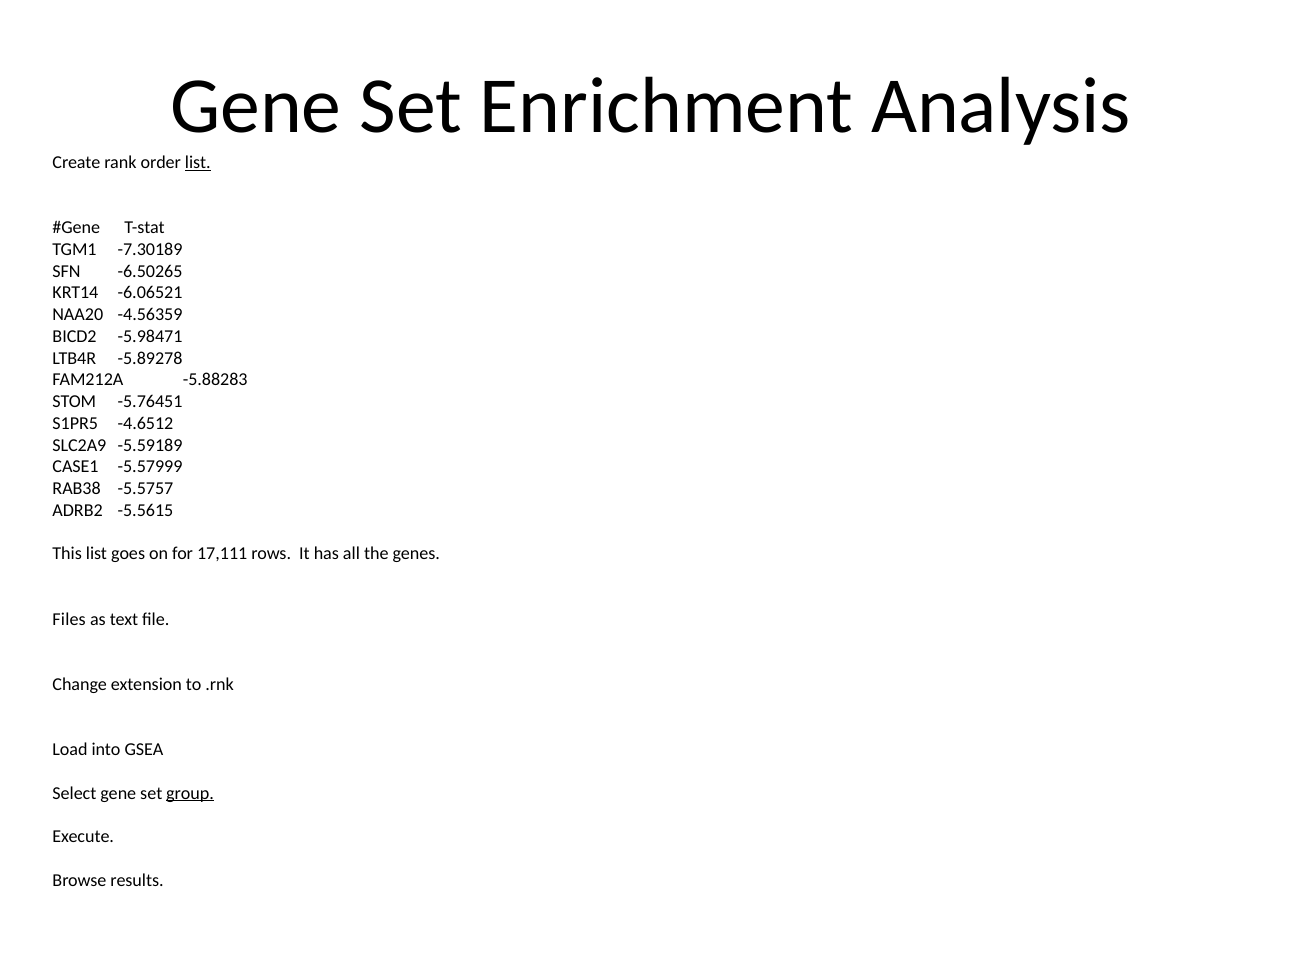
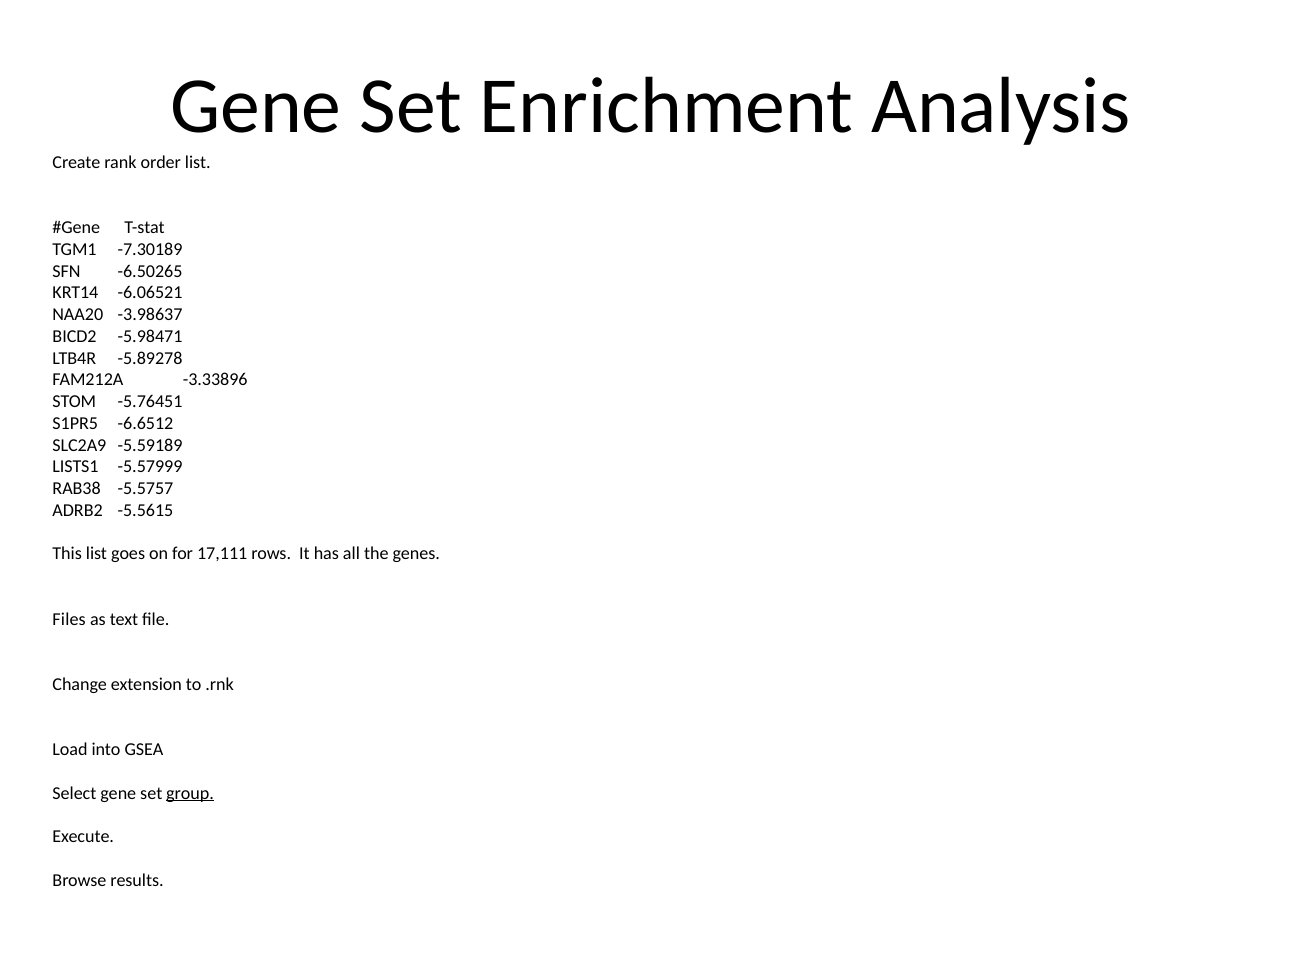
list underline: present -> none (198, 163)
-4.56359: -4.56359 -> -3.98637 (150, 315)
-5.88283: -5.88283 -> -3.33896 (215, 380)
-4.6512: -4.6512 -> -6.6512 (145, 424)
CASE1: CASE1 -> LISTS1 (75, 467)
